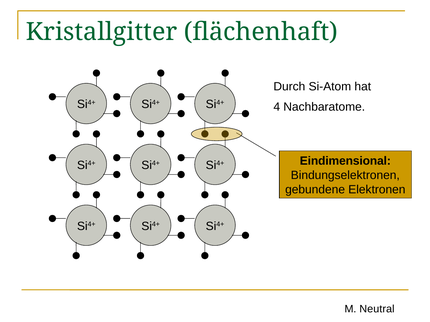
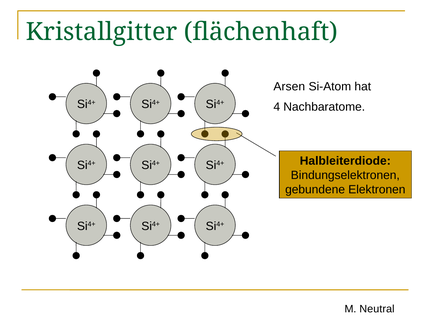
Durch: Durch -> Arsen (289, 87)
Eindimensional: Eindimensional -> Halbleiterdiode (345, 161)
